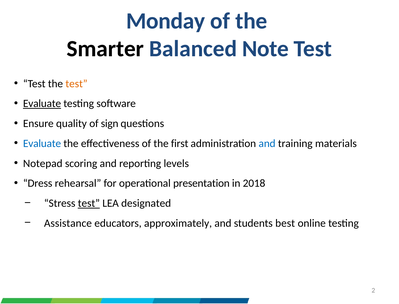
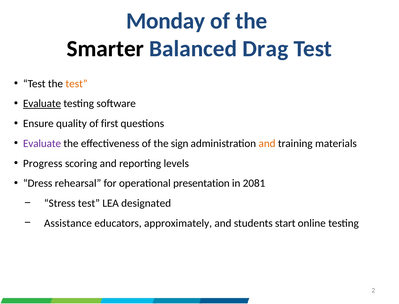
Note: Note -> Drag (265, 49)
sign: sign -> first (110, 124)
Evaluate colour: blue -> purple (42, 143)
first: first -> sign (180, 143)
and colour: blue -> orange (267, 143)
Notepad: Notepad -> Progress (43, 163)
2018: 2018 -> 2081 (254, 183)
test underline: present -> none (89, 203)
best: best -> start (285, 223)
